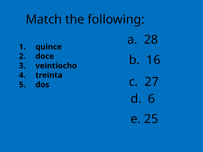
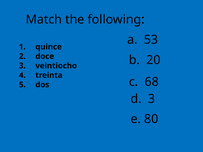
28: 28 -> 53 (151, 40)
16: 16 -> 20 (153, 60)
27: 27 -> 68 (152, 82)
d 6: 6 -> 3 (151, 99)
25: 25 -> 80 (151, 119)
